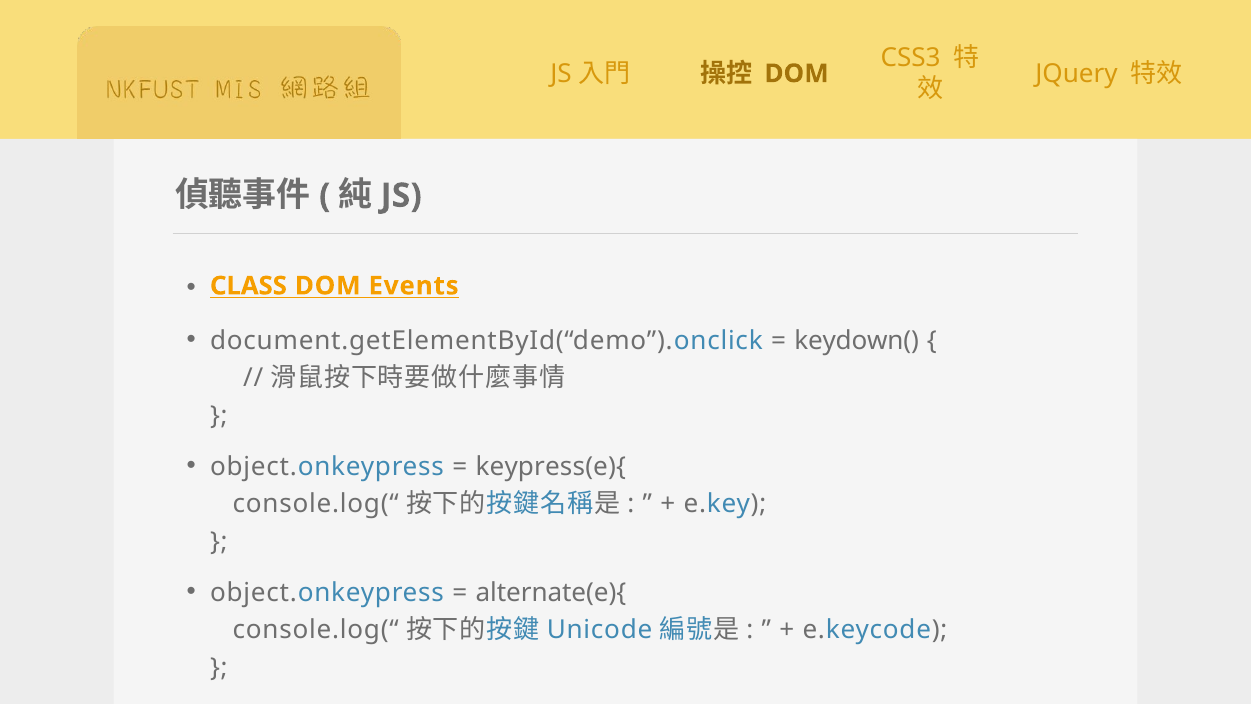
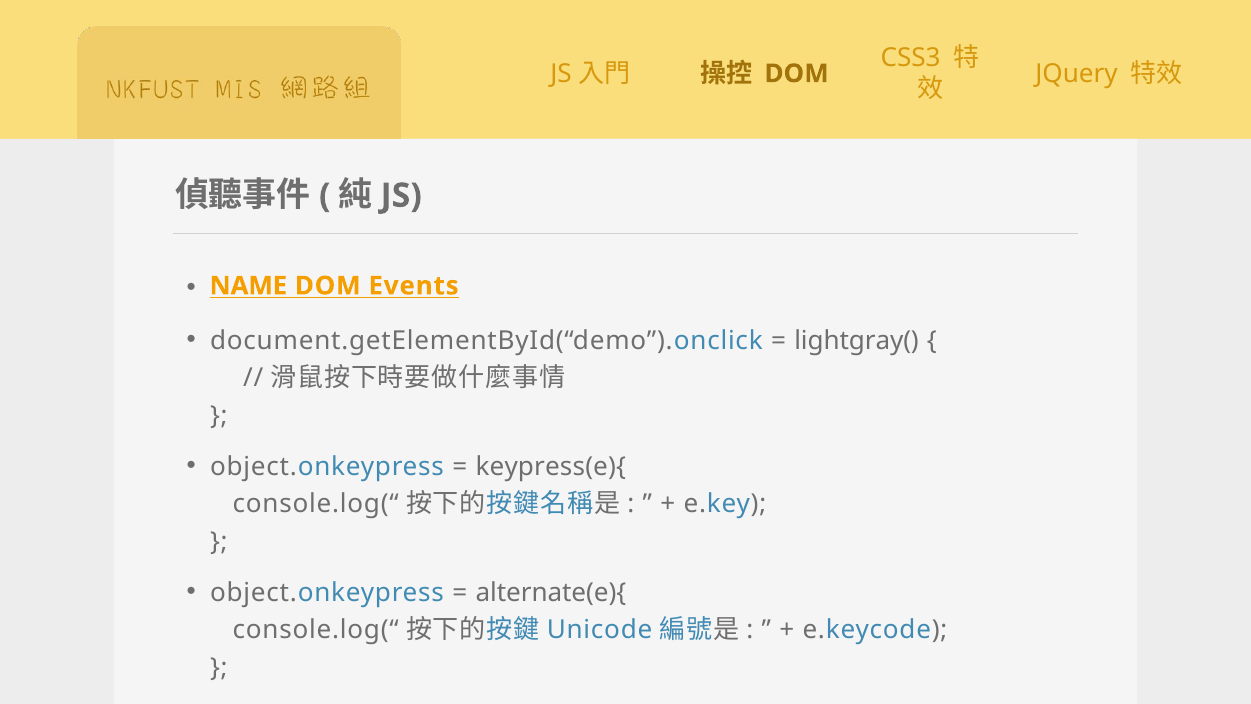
CLASS: CLASS -> NAME (248, 286)
keydown(: keydown( -> lightgray( (857, 341)
